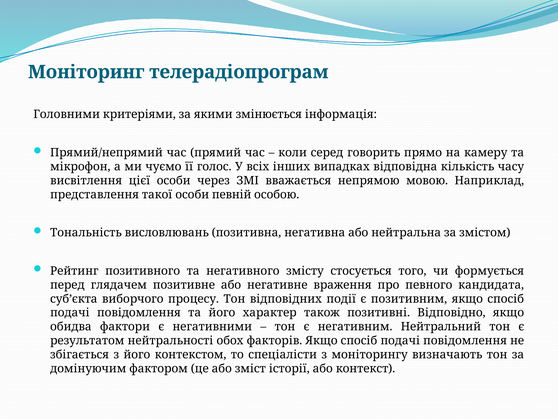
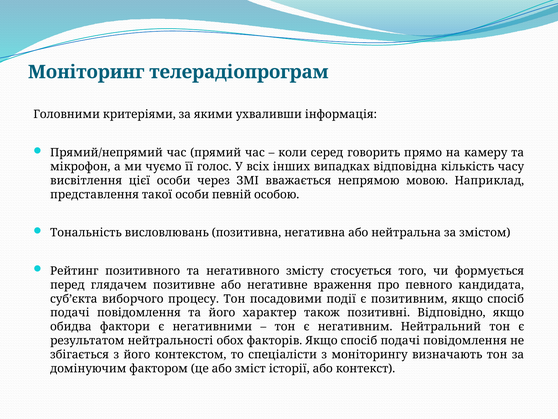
змінюється: змінюється -> ухваливши (269, 114)
відповідних: відповідних -> посадовими (286, 298)
